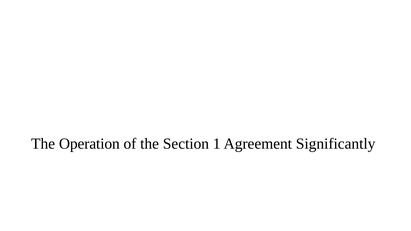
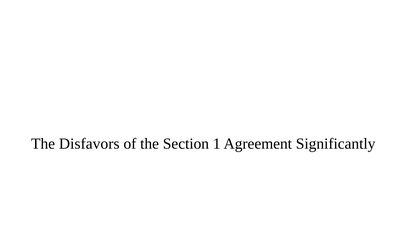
Operation: Operation -> Disfavors (89, 144)
